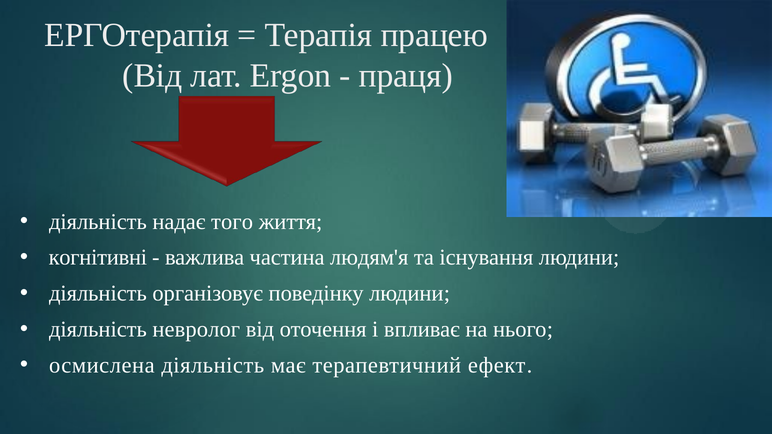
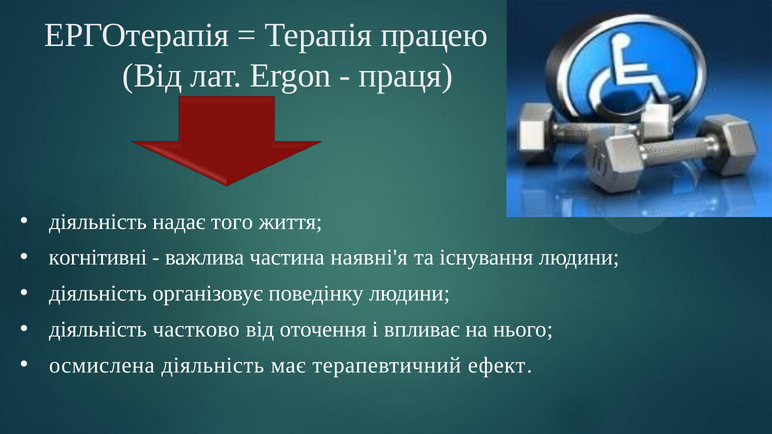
людям'я: людям'я -> наявні'я (369, 258)
невролог: невролог -> частково (196, 330)
